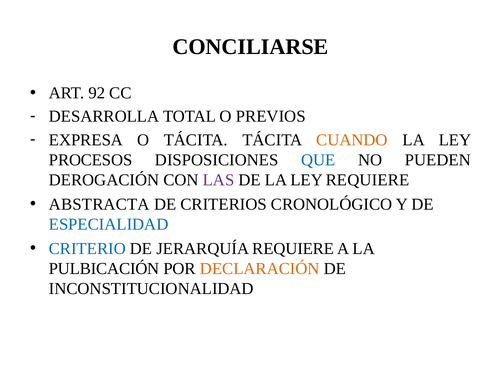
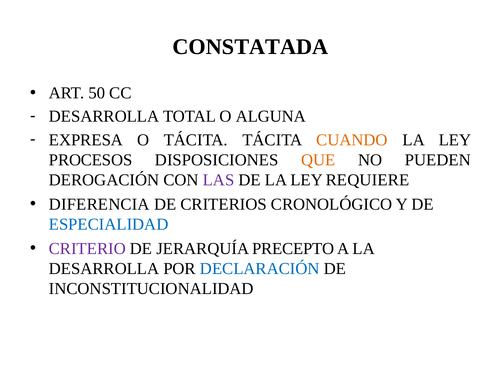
CONCILIARSE: CONCILIARSE -> CONSTATADA (250, 47)
92: 92 -> 50 (97, 93)
PREVIOS: PREVIOS -> ALGUNA (271, 116)
QUE colour: blue -> orange (318, 160)
ABSTRACTA: ABSTRACTA -> DIFERENCIA (99, 204)
CRITERIO colour: blue -> purple (87, 248)
JERARQUÍA REQUIERE: REQUIERE -> PRECEPTO (293, 248)
PULBICACIÓN: PULBICACIÓN -> DESARROLLA (104, 268)
DECLARACIÓN colour: orange -> blue (260, 268)
